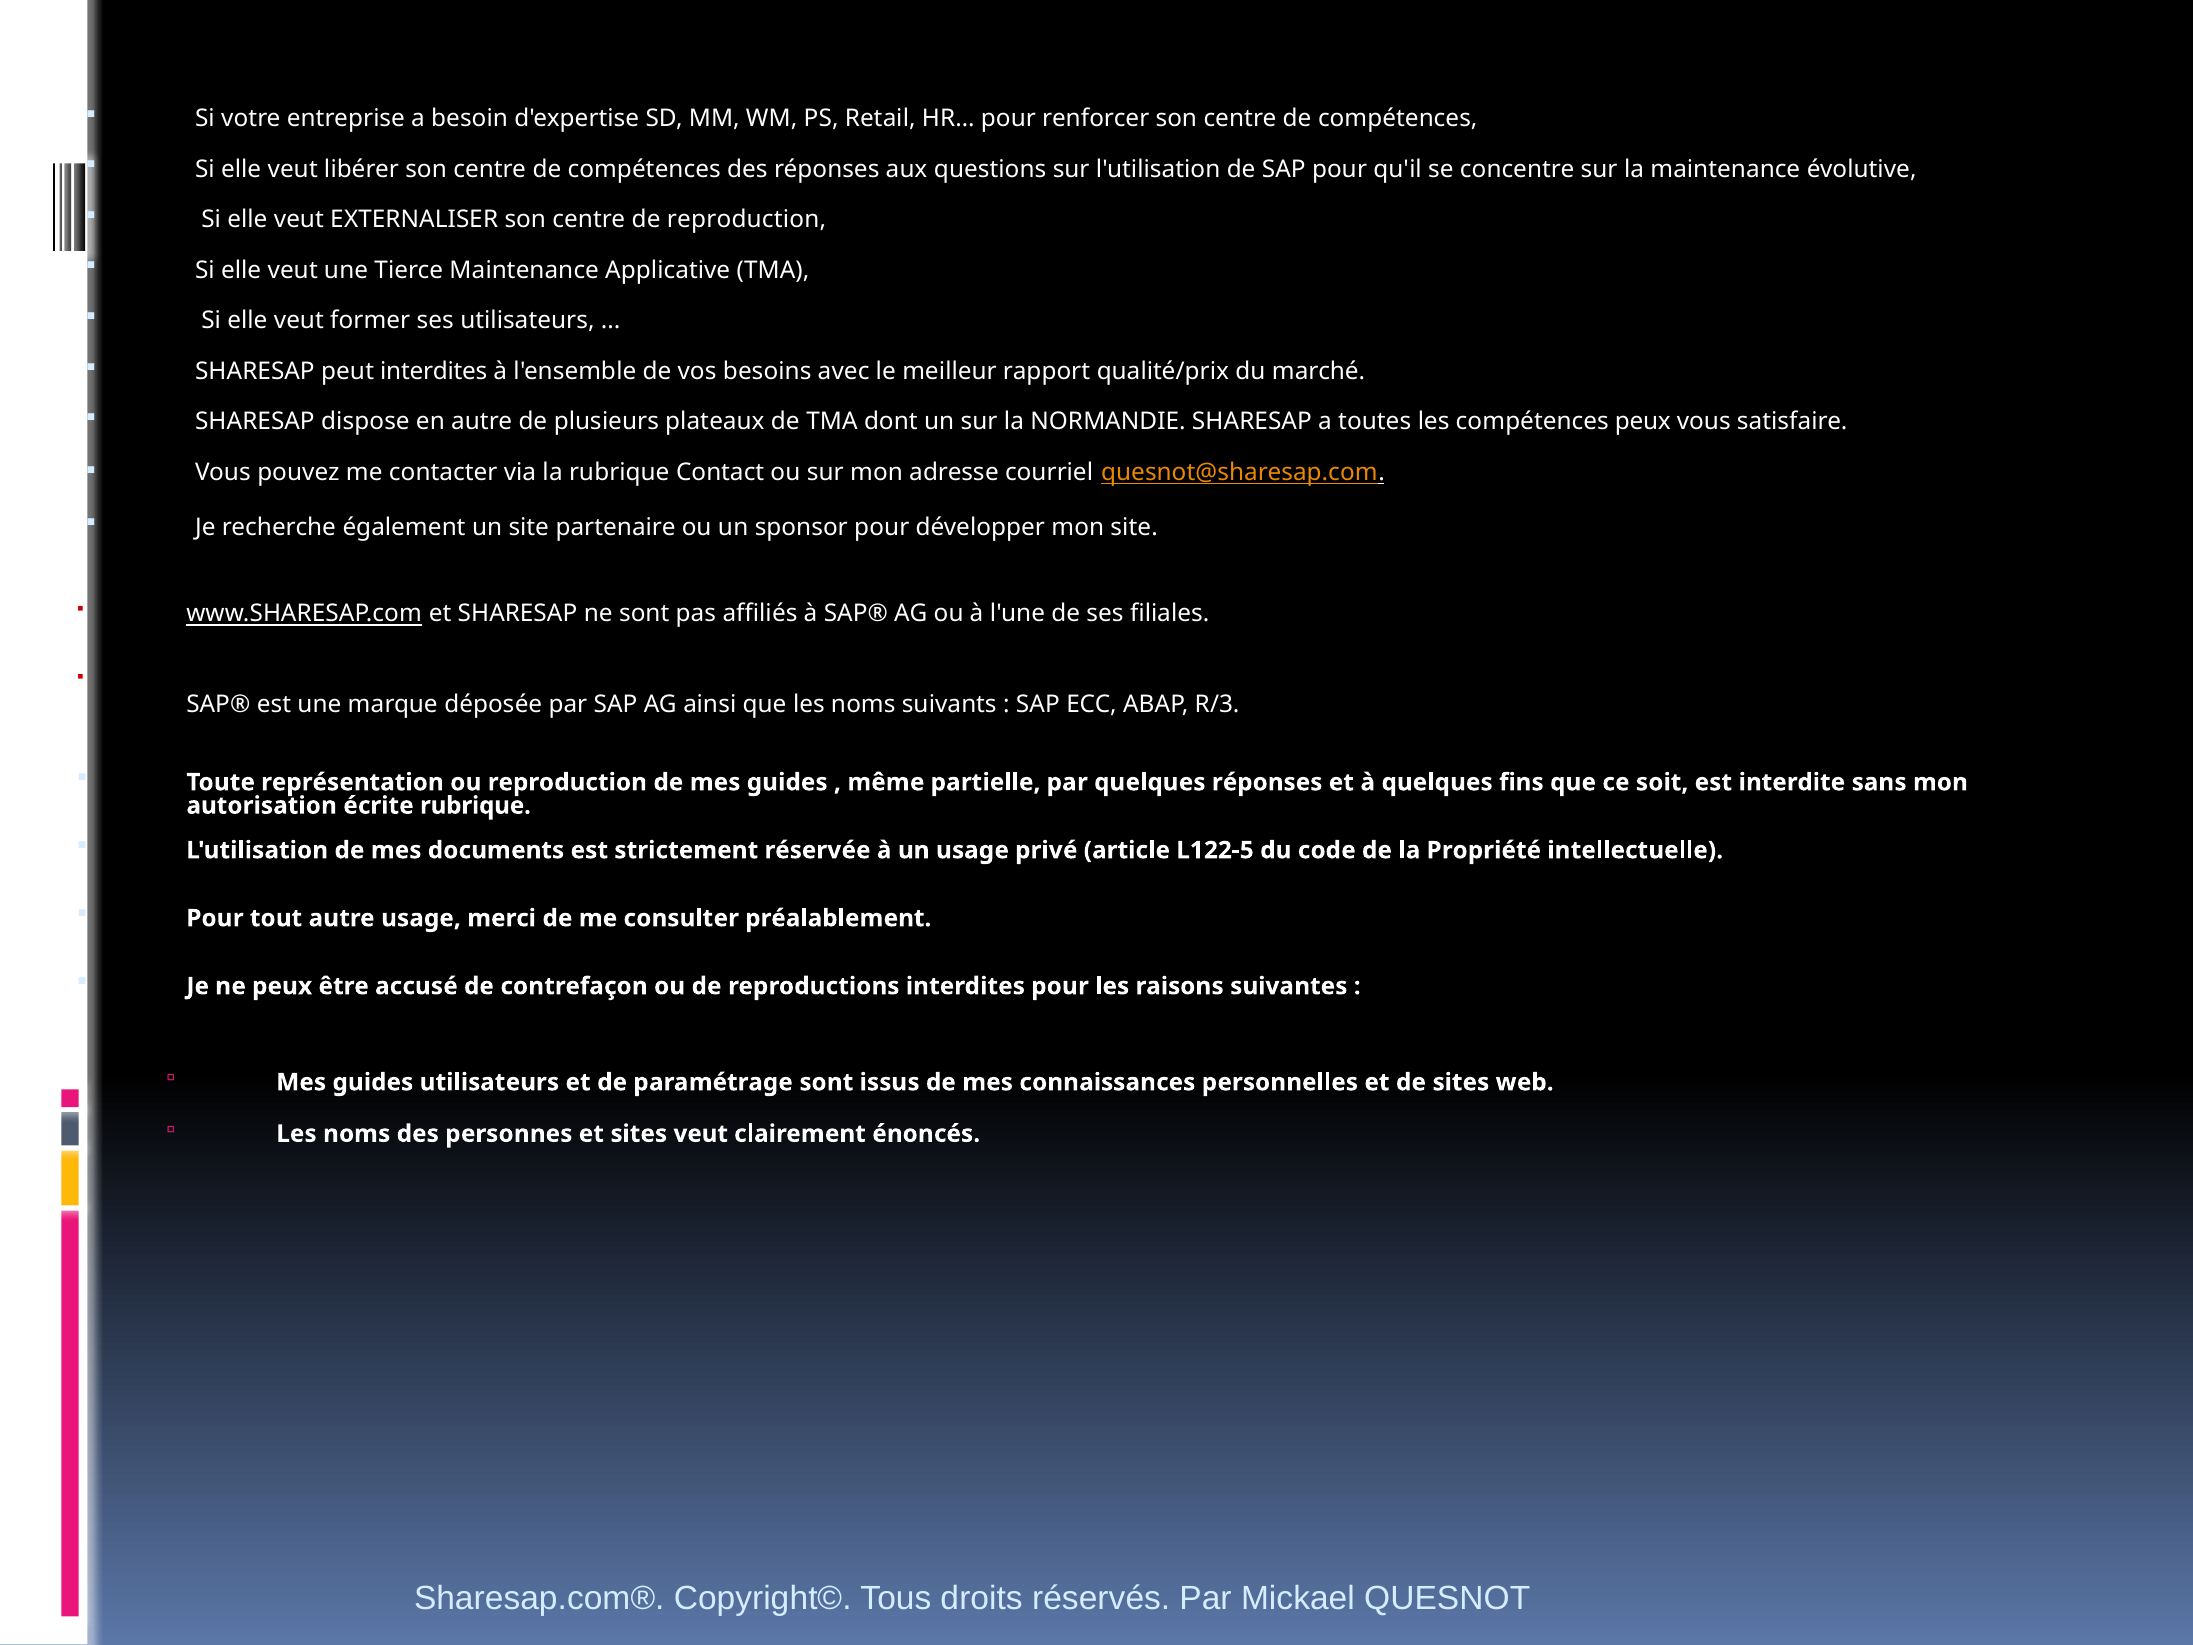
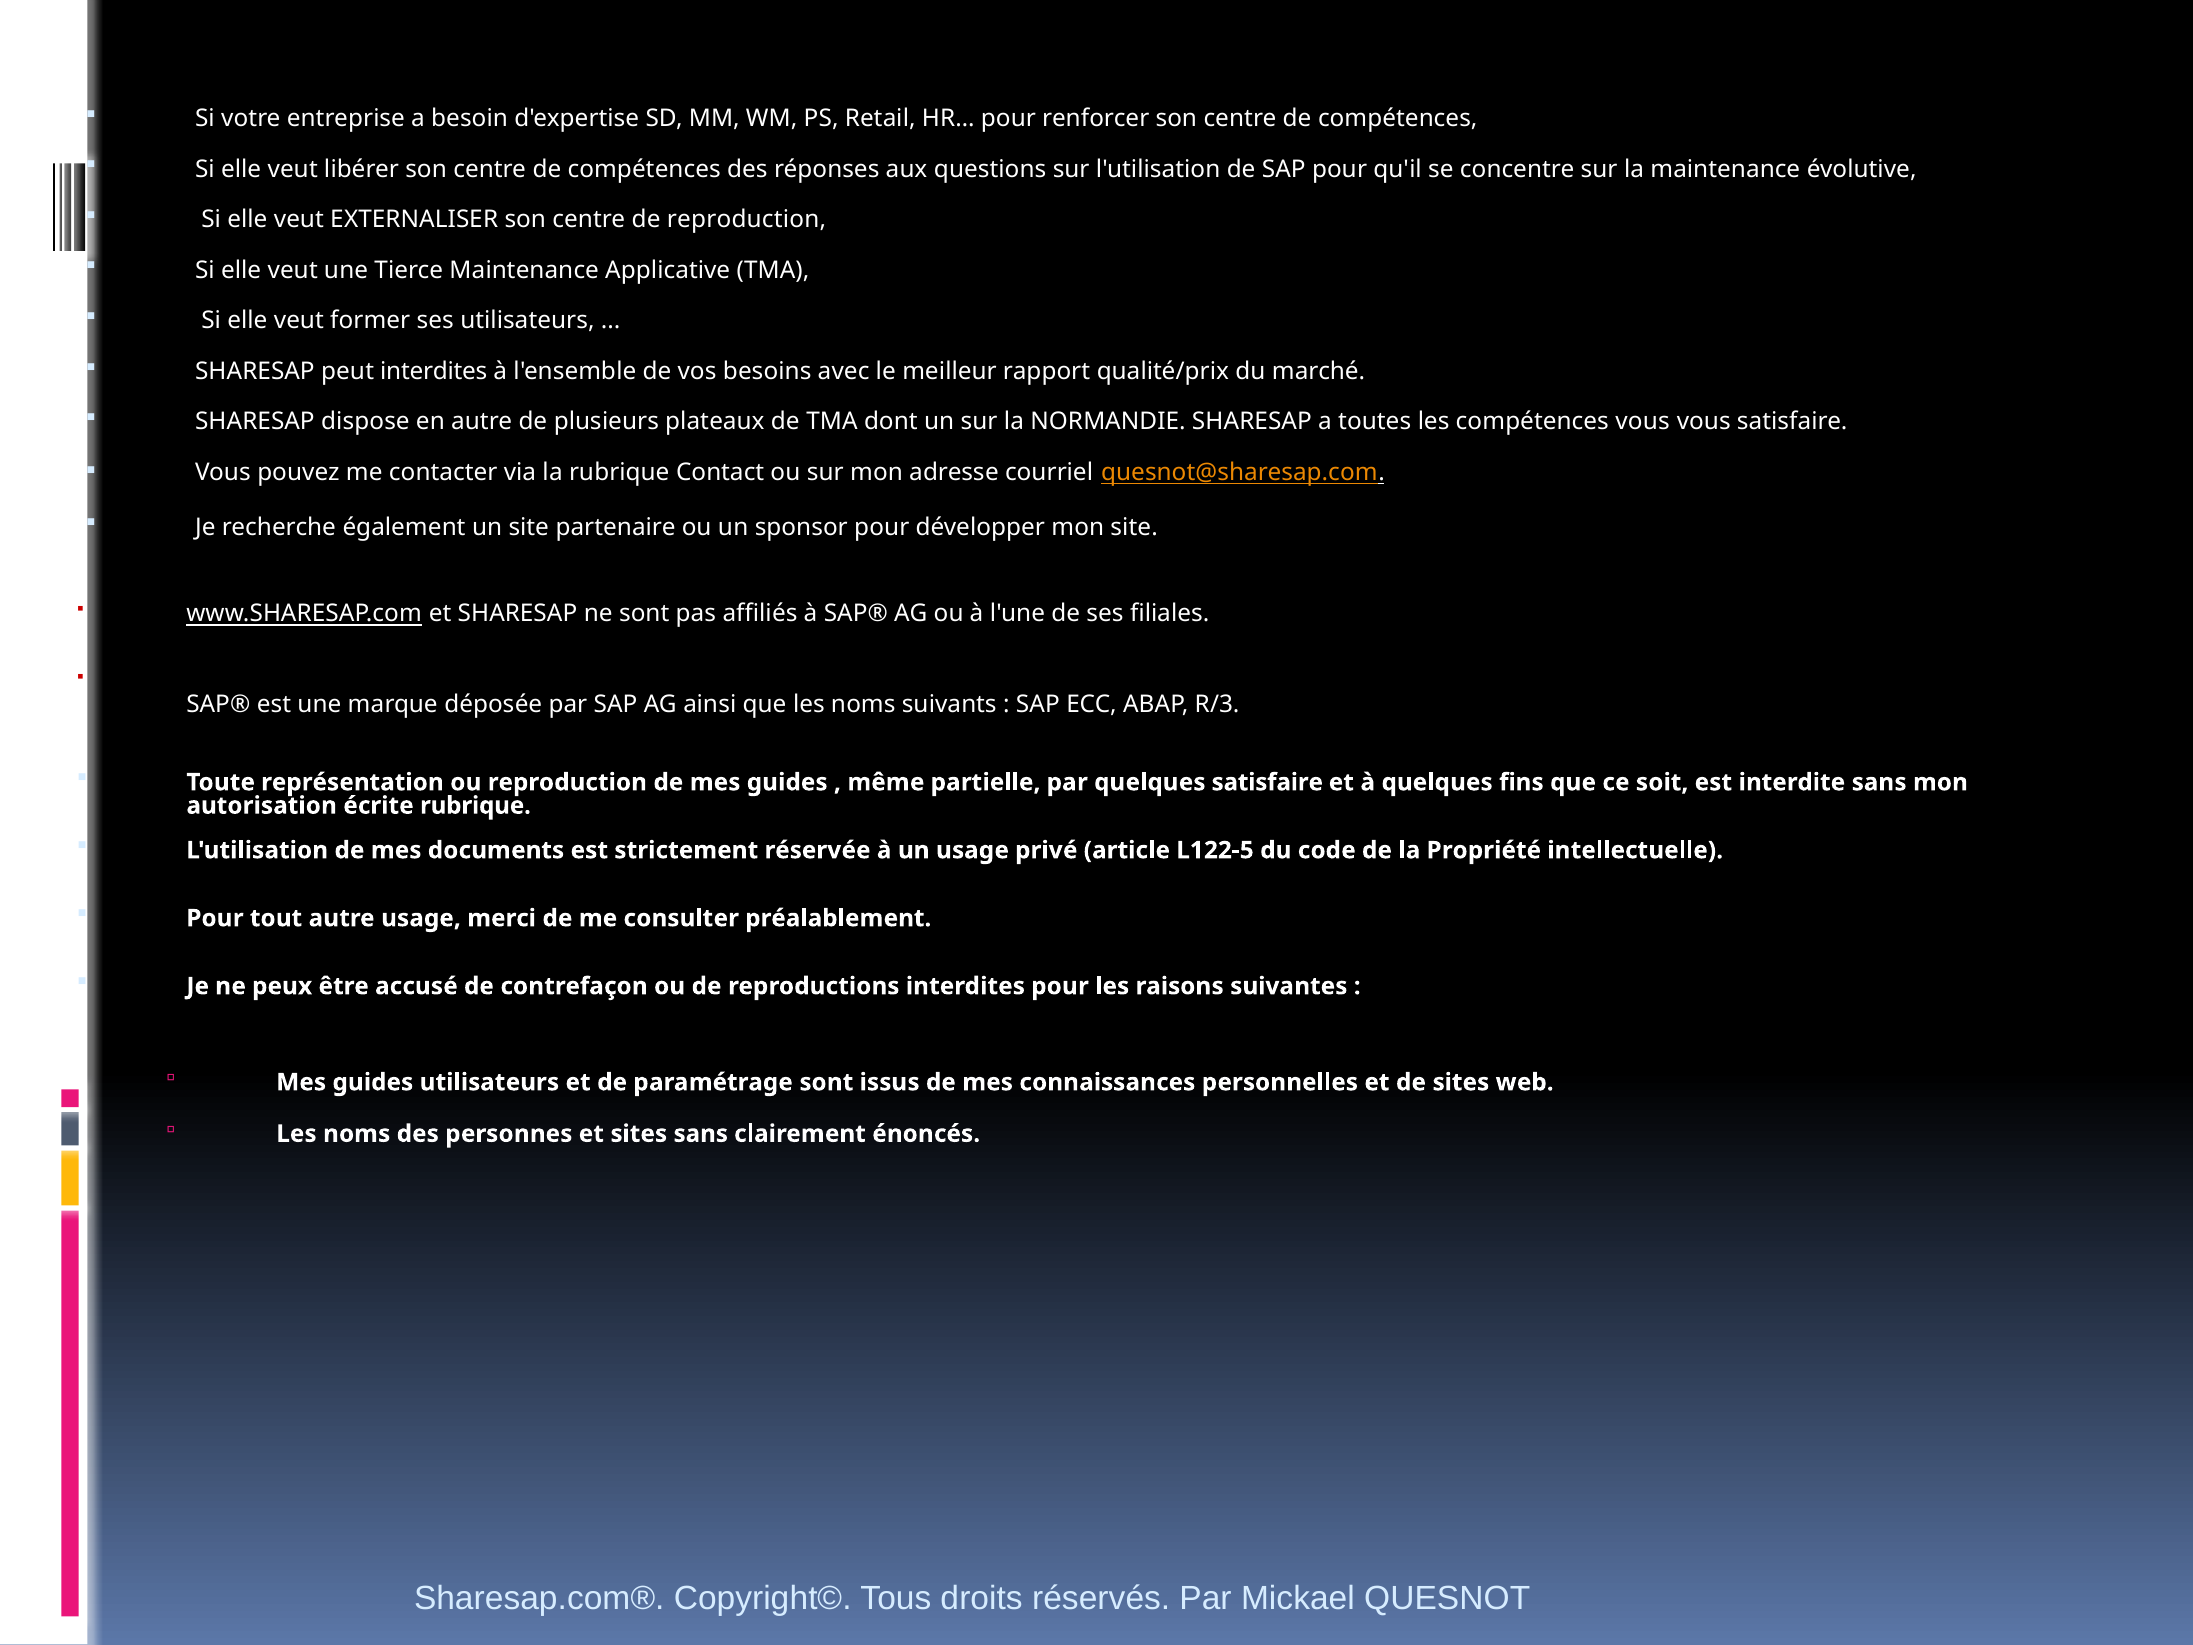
compétences peux: peux -> vous (1643, 422)
quelques réponses: réponses -> satisfaire (1267, 782)
sites veut: veut -> sans (701, 1134)
